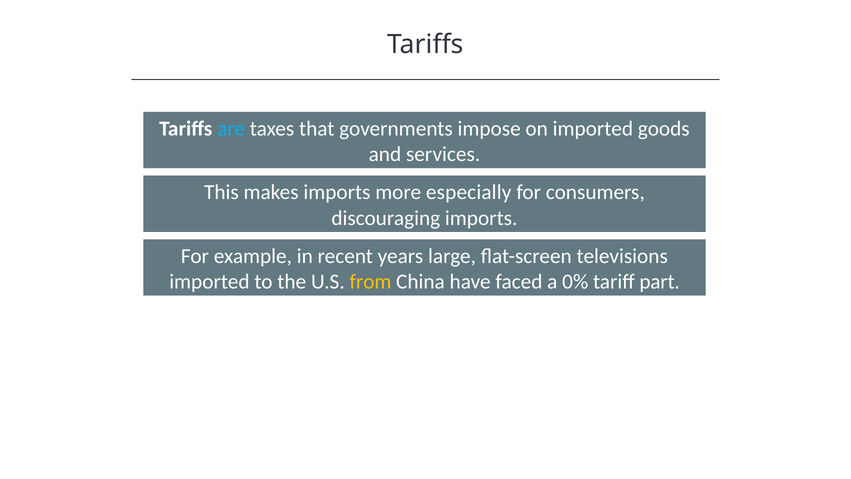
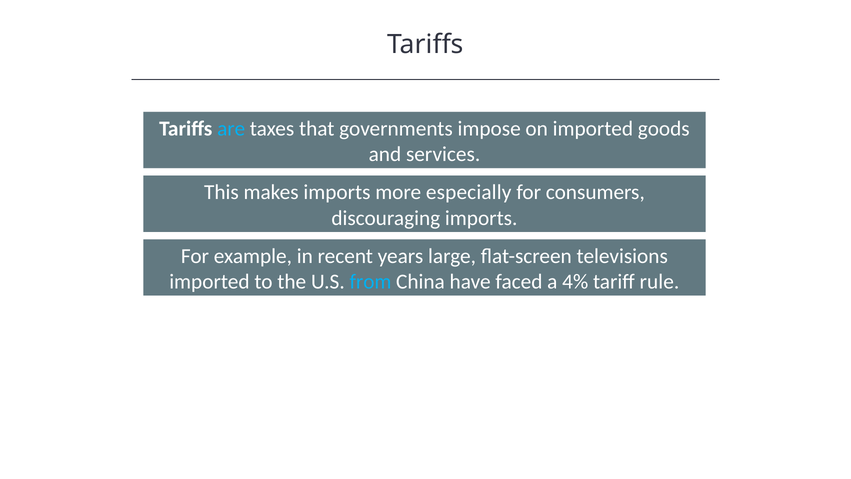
from colour: yellow -> light blue (370, 282)
0%: 0% -> 4% (575, 282)
part: part -> rule (659, 282)
